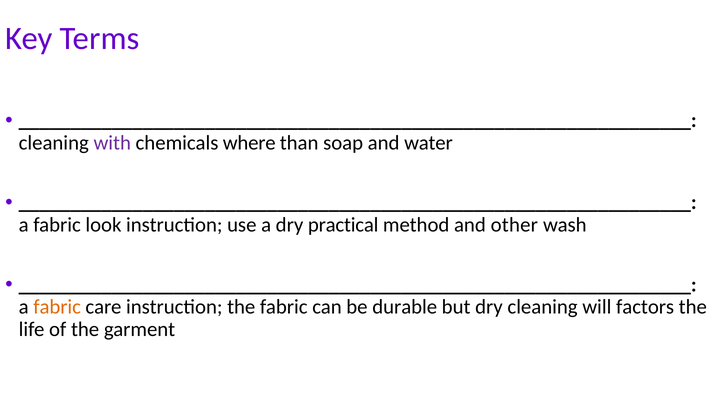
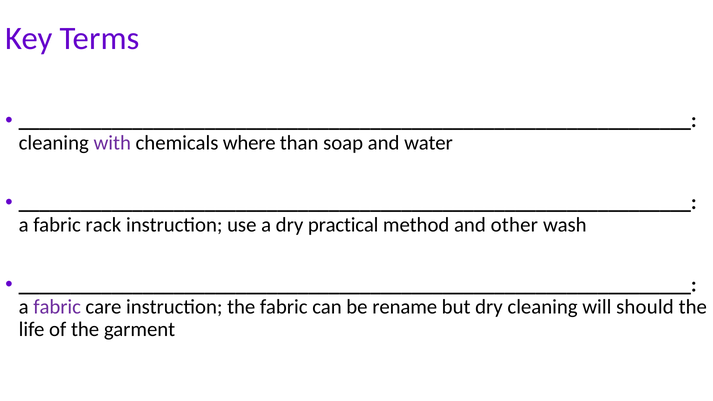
look: look -> rack (103, 225)
fabric colour: orange -> purple (57, 307)
durable: durable -> rename (405, 307)
factors: factors -> should (645, 307)
